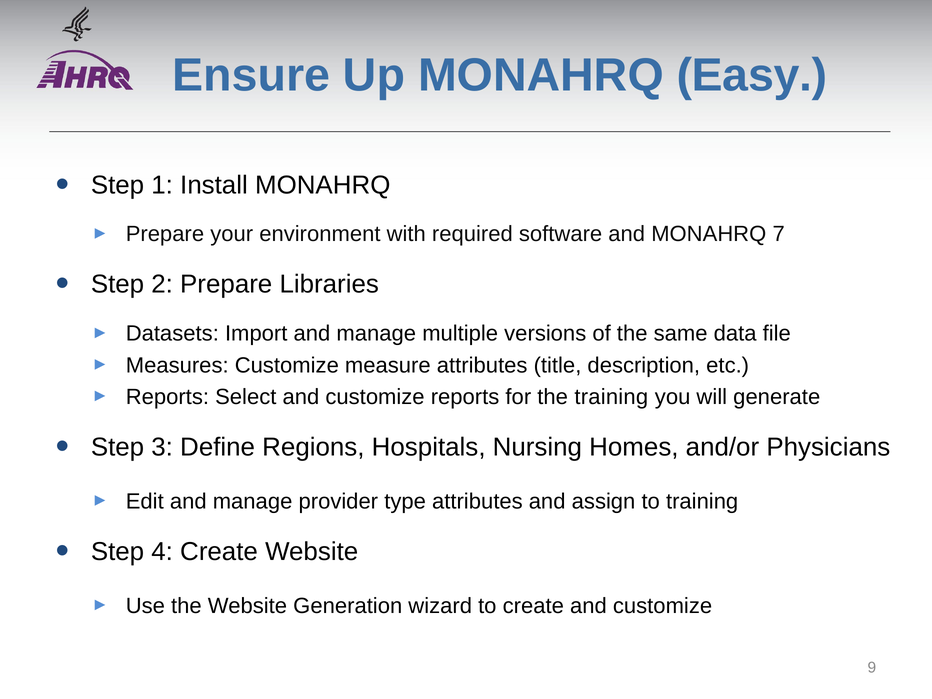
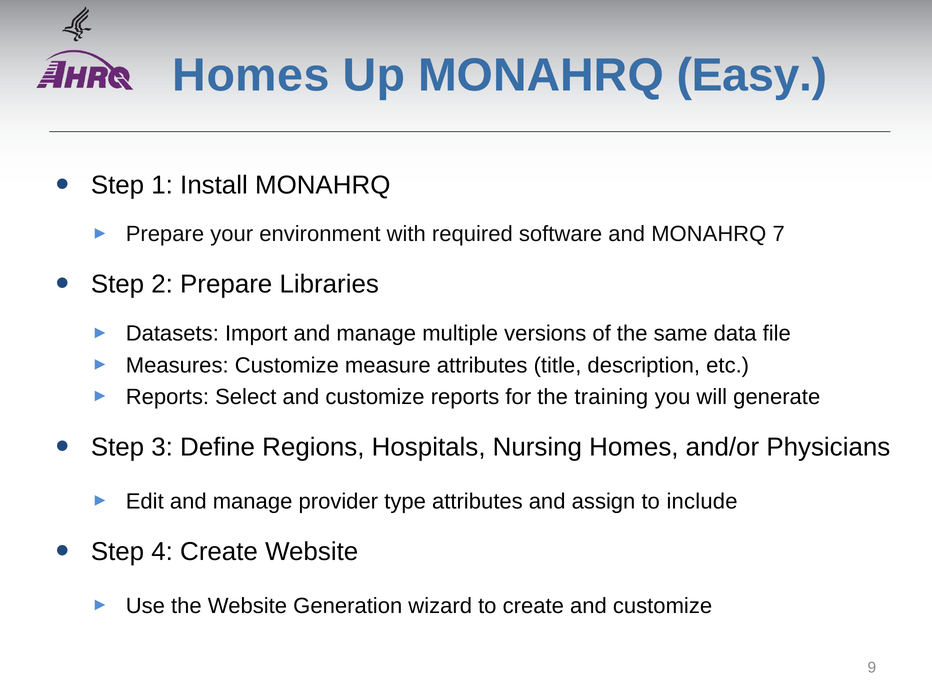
Ensure: Ensure -> Homes (251, 75)
to training: training -> include (702, 501)
